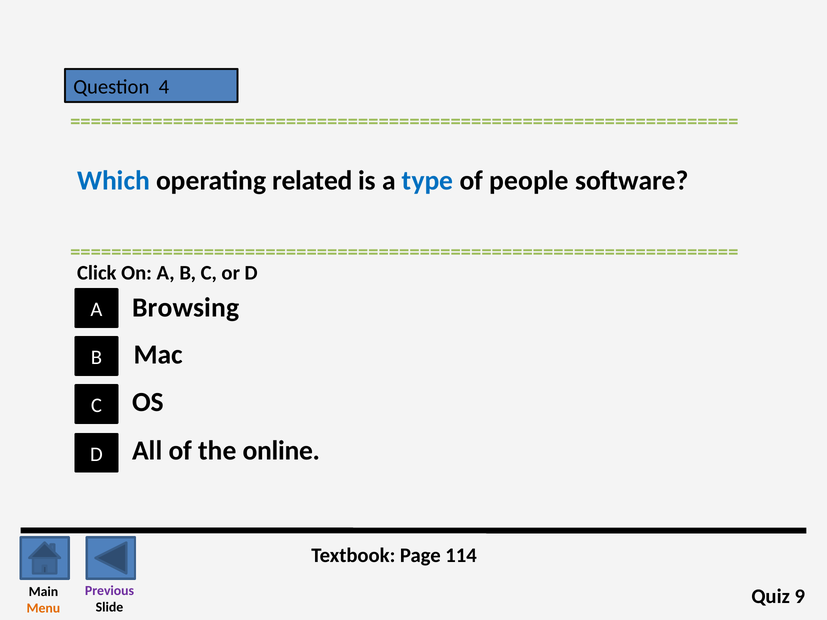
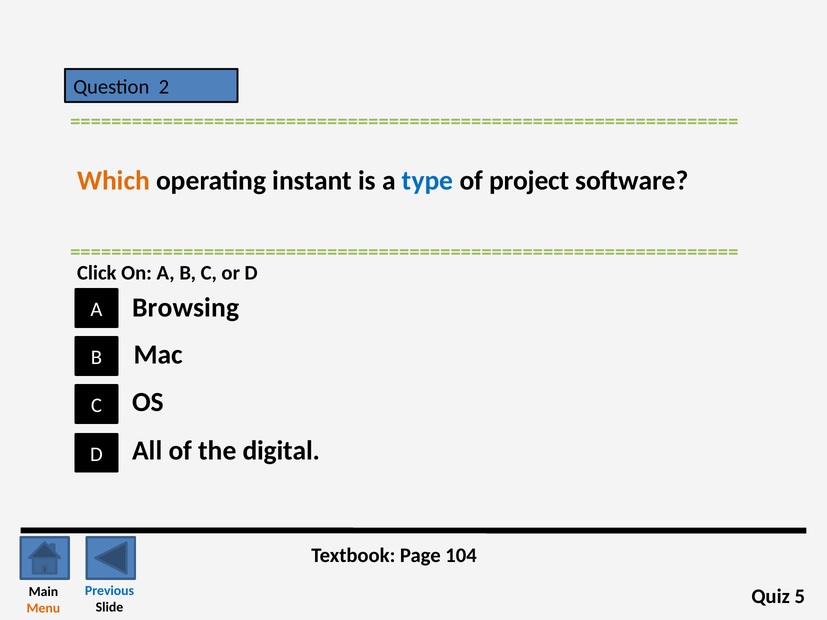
4: 4 -> 2 (164, 87)
Which colour: blue -> orange (113, 181)
related: related -> instant (312, 181)
people: people -> project (529, 181)
online: online -> digital (281, 451)
114: 114 -> 104 (461, 555)
Previous colour: purple -> blue (109, 591)
9: 9 -> 5 (800, 597)
